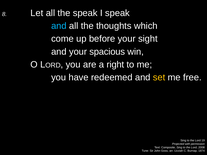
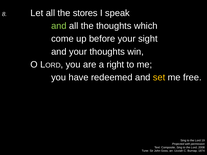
the speak: speak -> stores (85, 13)
and colour: light blue -> light green (59, 26)
your spacious: spacious -> thoughts (107, 52)
